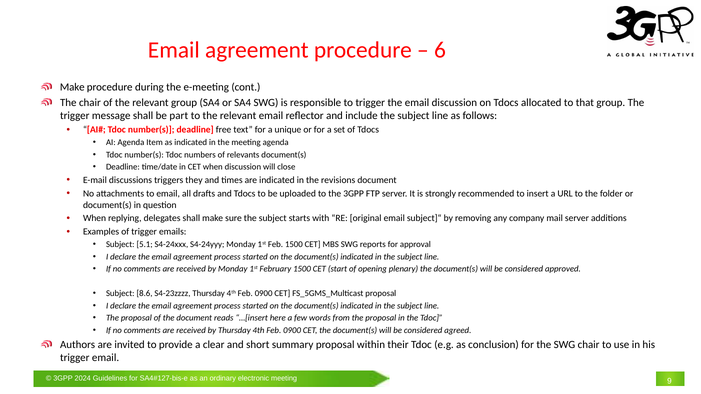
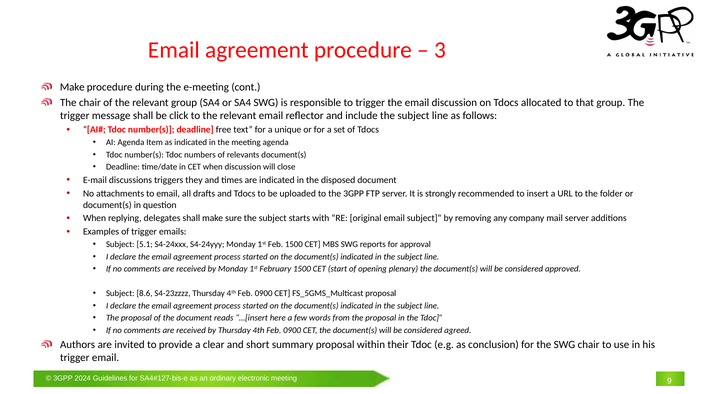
6: 6 -> 3 (440, 50)
part: part -> click (179, 116)
revisions: revisions -> disposed (338, 180)
